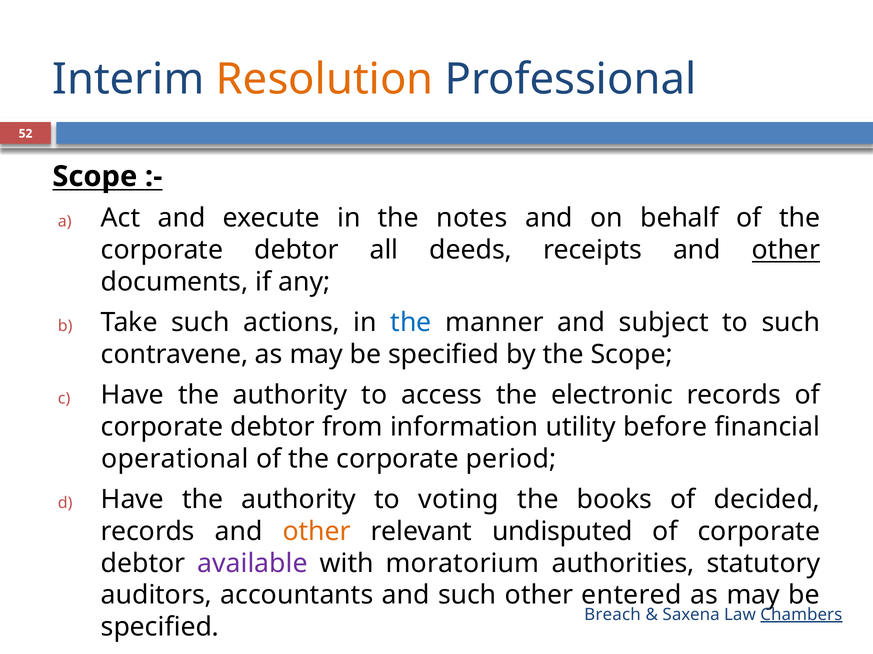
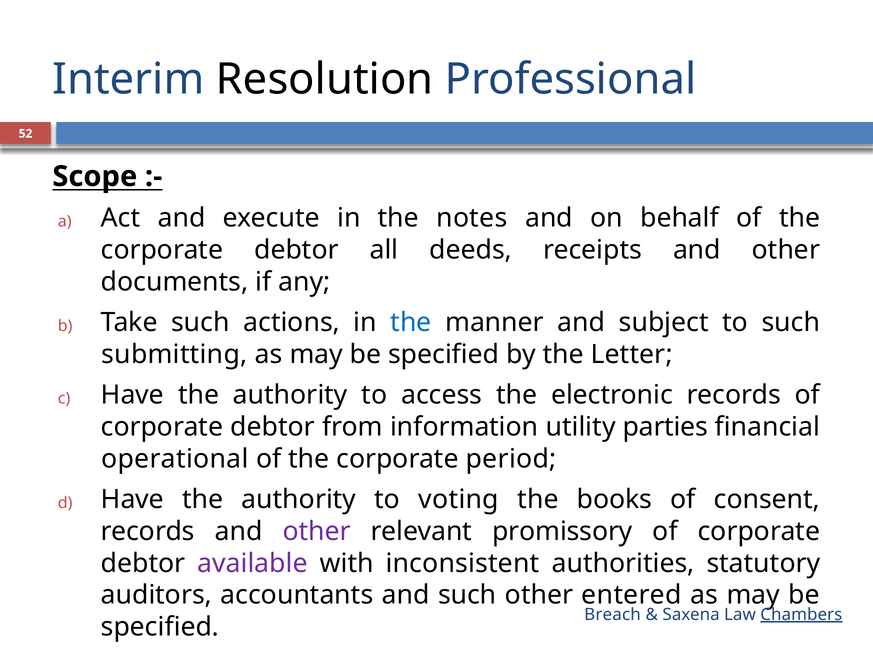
Resolution colour: orange -> black (325, 79)
other underline: present -> none (786, 250)
contravene: contravene -> submitting (174, 355)
the Scope: Scope -> Letter (632, 355)
before: before -> parties (665, 427)
decided: decided -> consent (767, 500)
other colour: orange -> purple (317, 532)
undisputed: undisputed -> promissory (562, 532)
moratorium: moratorium -> inconsistent (463, 564)
